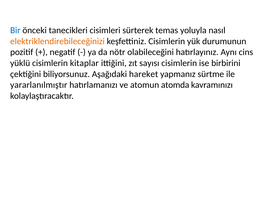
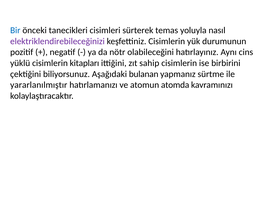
elektriklendirebileceğinizi colour: orange -> purple (57, 41)
kitaplar: kitaplar -> kitapları (84, 63)
sayısı: sayısı -> sahip (149, 63)
hareket: hareket -> bulanan (144, 74)
